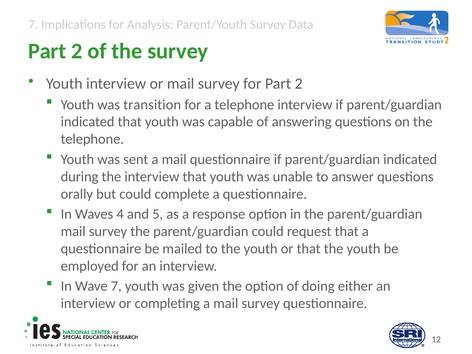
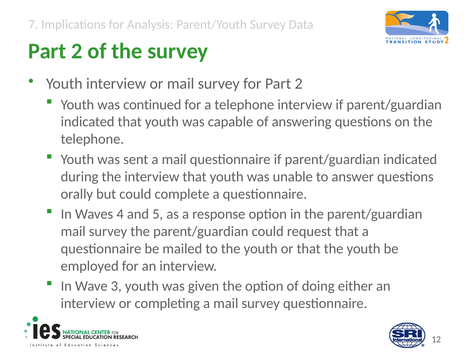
transition: transition -> continued (152, 105)
Wave 7: 7 -> 3 (116, 286)
